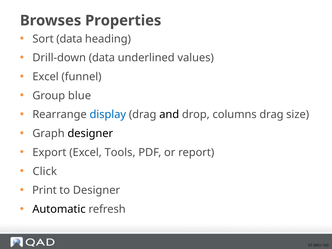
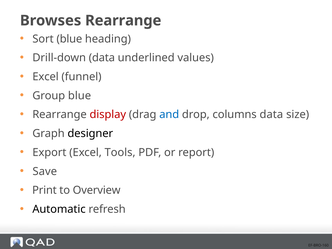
Browses Properties: Properties -> Rearrange (123, 21)
Sort data: data -> blue (69, 39)
display colour: blue -> red (108, 115)
and colour: black -> blue (169, 115)
columns drag: drag -> data (271, 115)
Click: Click -> Save (45, 171)
to Designer: Designer -> Overview (97, 190)
